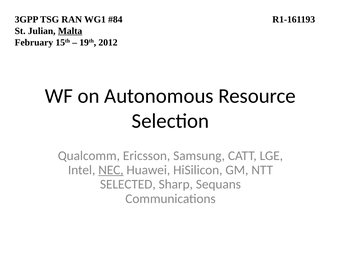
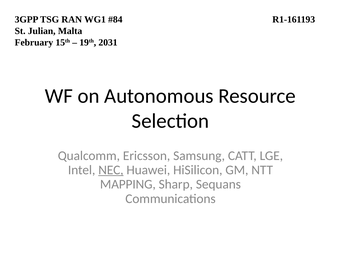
Malta underline: present -> none (70, 31)
2012: 2012 -> 2031 (108, 42)
SELECTED: SELECTED -> MAPPING (128, 184)
